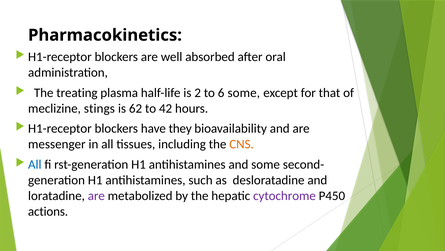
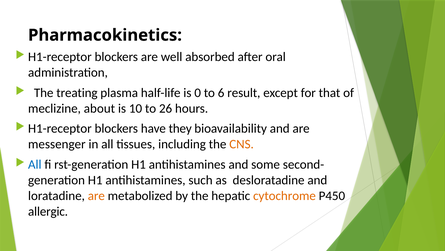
2: 2 -> 0 (198, 93)
6 some: some -> result (244, 93)
stings: stings -> about (99, 108)
62: 62 -> 10 (136, 108)
42: 42 -> 26 (166, 108)
are colour: purple -> orange (96, 195)
cytochrome colour: purple -> orange (284, 195)
actions: actions -> allergic (48, 211)
